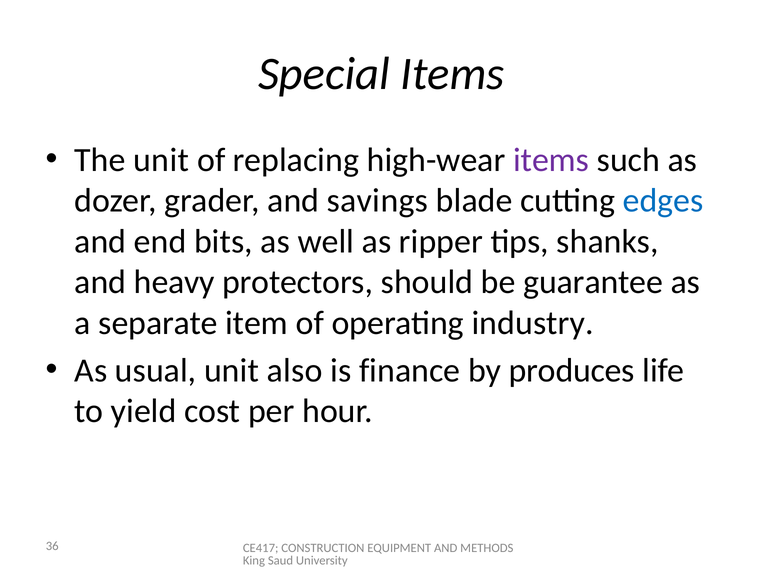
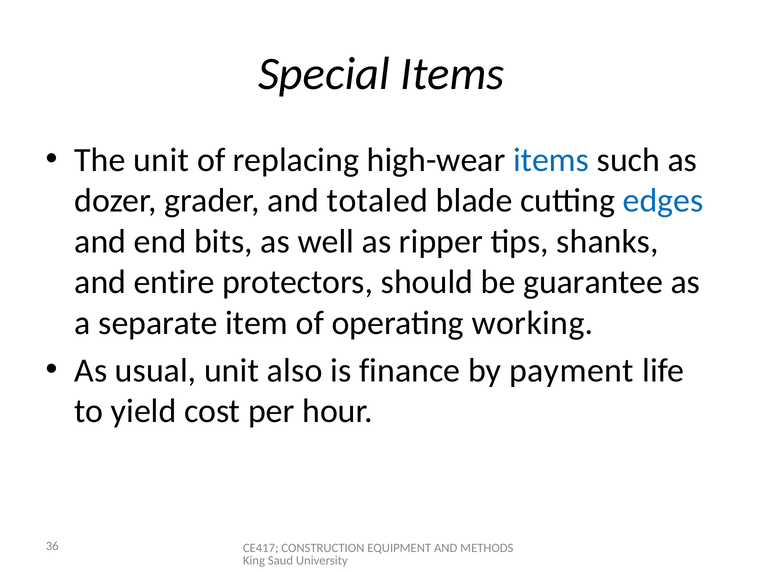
items colour: purple -> blue (551, 160)
savings: savings -> totaled (377, 201)
heavy: heavy -> entire (174, 282)
industry: industry -> working (533, 323)
produces: produces -> payment (571, 371)
